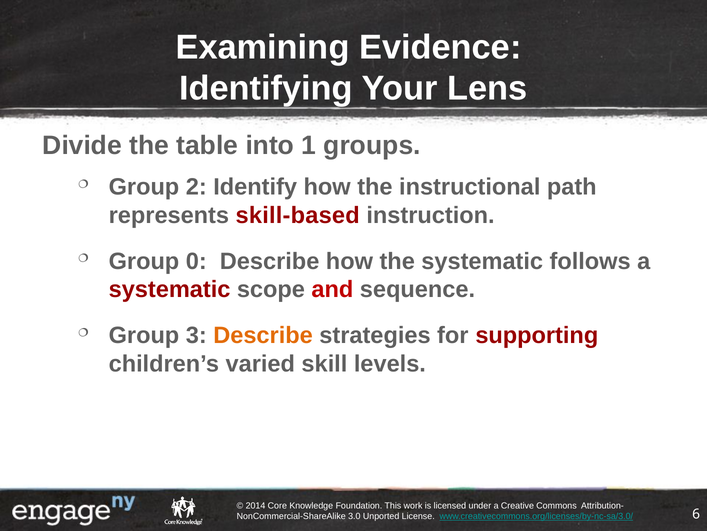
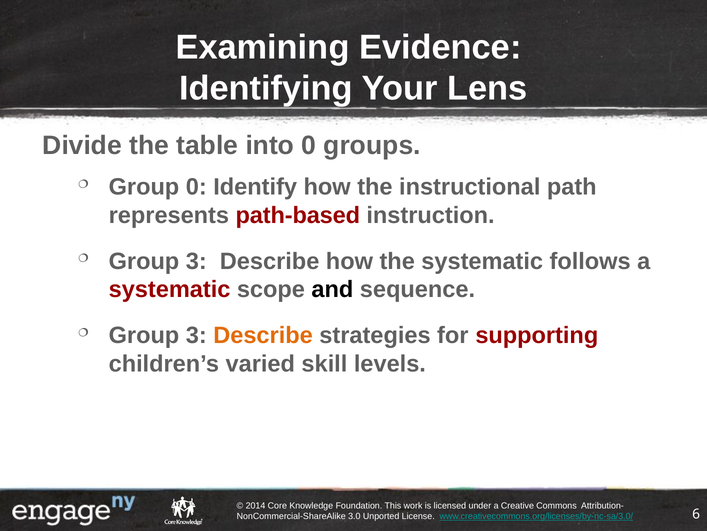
into 1: 1 -> 0 (309, 145)
Group 2: 2 -> 0 (196, 187)
skill-based: skill-based -> path-based (298, 215)
0: 0 -> 3 (196, 261)
and colour: red -> black (332, 289)
